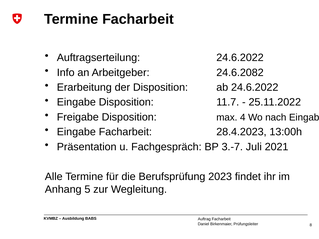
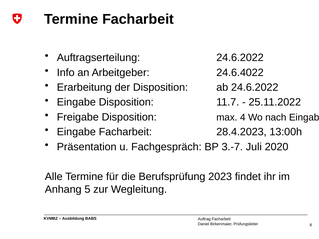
24.6.2082: 24.6.2082 -> 24.6.4022 (240, 73)
2021: 2021 -> 2020 (277, 147)
